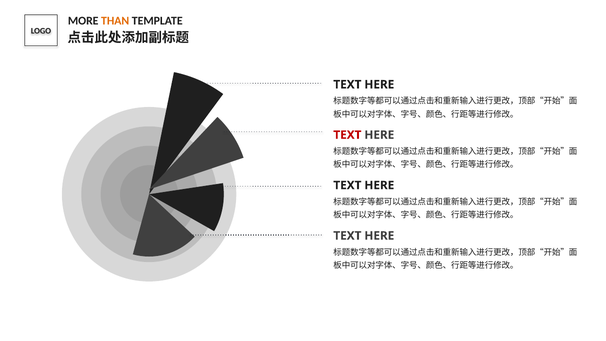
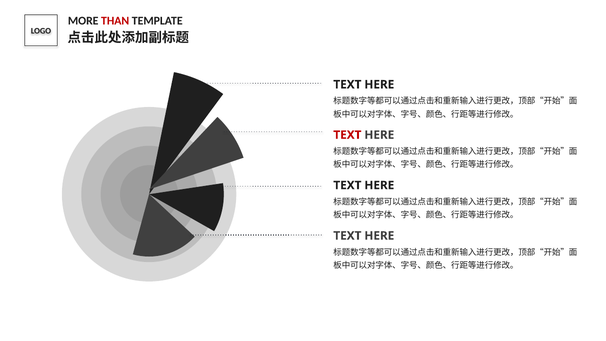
THAN colour: orange -> red (115, 21)
